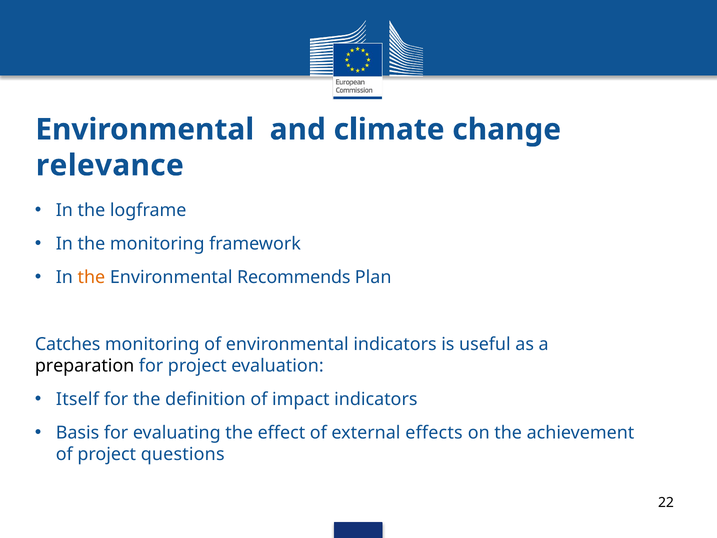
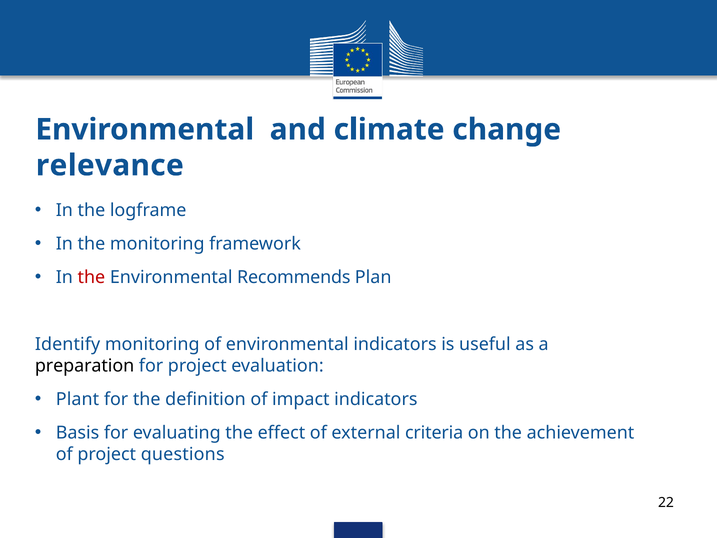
the colour: orange -> red (91, 277)
Catches: Catches -> Identify (68, 344)
Itself: Itself -> Plant (78, 399)
effects: effects -> criteria (434, 433)
